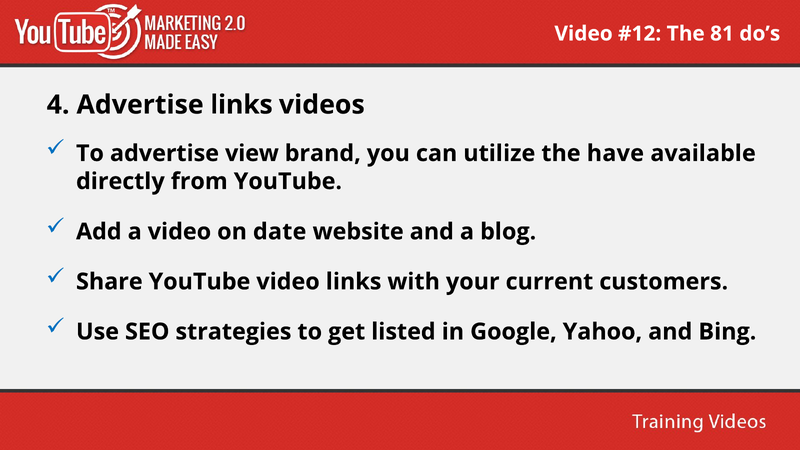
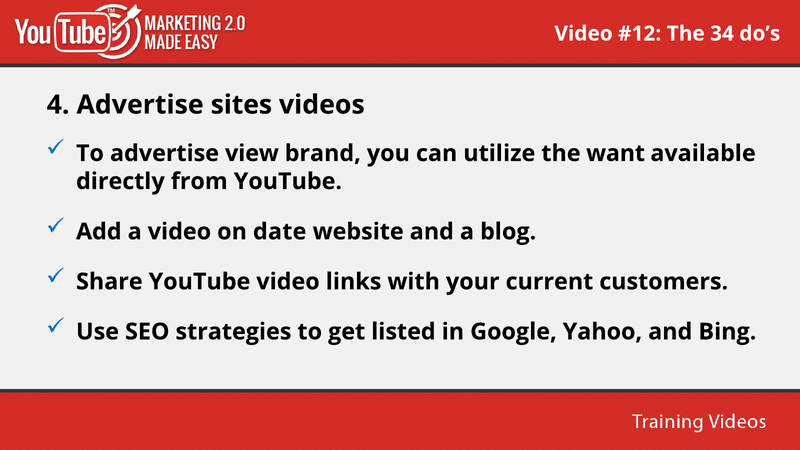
81: 81 -> 34 (722, 34)
Advertise links: links -> sites (241, 105)
have: have -> want (616, 153)
